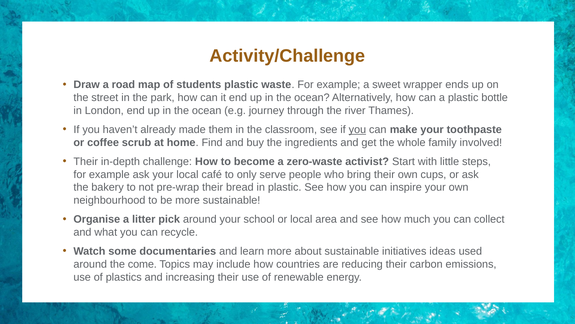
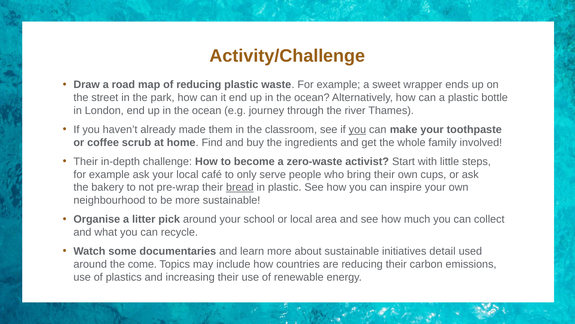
of students: students -> reducing (199, 85)
bread underline: none -> present (240, 187)
ideas: ideas -> detail (442, 251)
